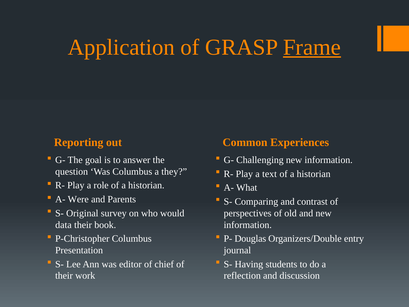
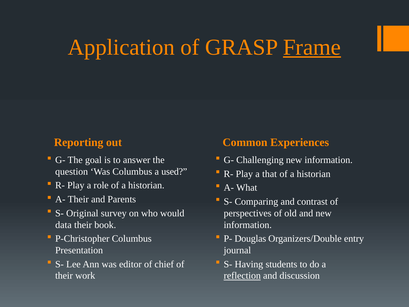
they: they -> used (174, 171)
text: text -> that (270, 174)
A- Were: Were -> Their (78, 199)
reflection underline: none -> present (242, 276)
